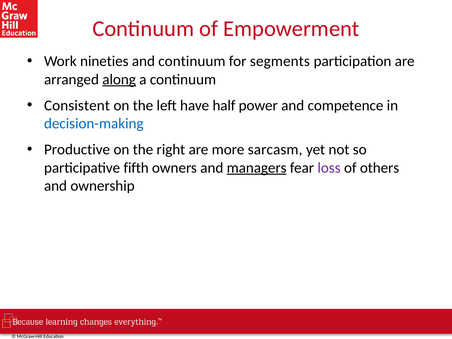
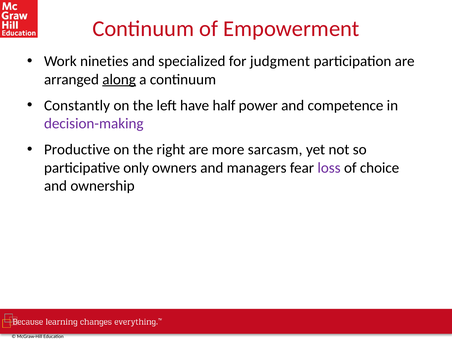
and continuum: continuum -> specialized (192, 61)
segments: segments -> judgment (280, 61)
Consistent: Consistent -> Constantly (77, 105)
decision-making colour: blue -> purple (94, 124)
fifth: fifth -> only (136, 168)
managers underline: present -> none (257, 168)
others: others -> choice (380, 168)
